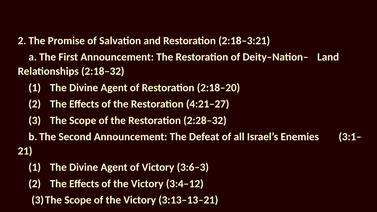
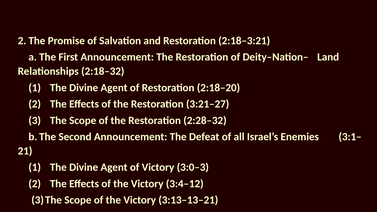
4:21–27: 4:21–27 -> 3:21–27 (208, 104)
3:6–3: 3:6–3 -> 3:0–3 (193, 167)
